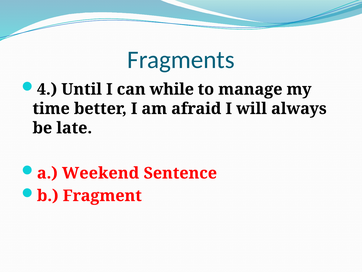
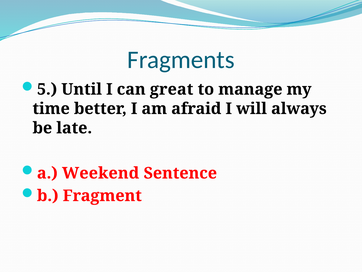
4: 4 -> 5 (47, 89)
while: while -> great (172, 89)
